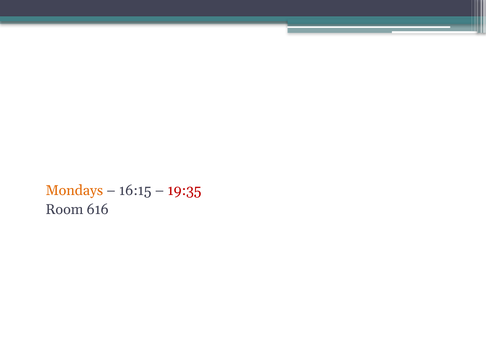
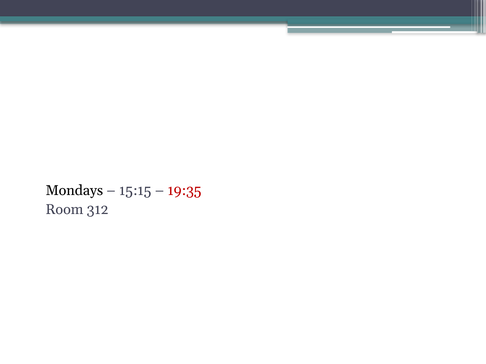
Mondays colour: orange -> black (74, 191)
16:15: 16:15 -> 15:15 (135, 191)
616: 616 -> 312 (98, 210)
